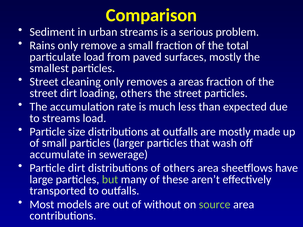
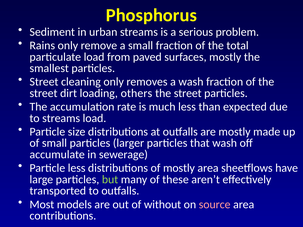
Comparison: Comparison -> Phosphorus (151, 15)
a areas: areas -> wash (191, 82)
Particle dirt: dirt -> less (77, 168)
of others: others -> mostly (179, 168)
source colour: light green -> pink (215, 205)
